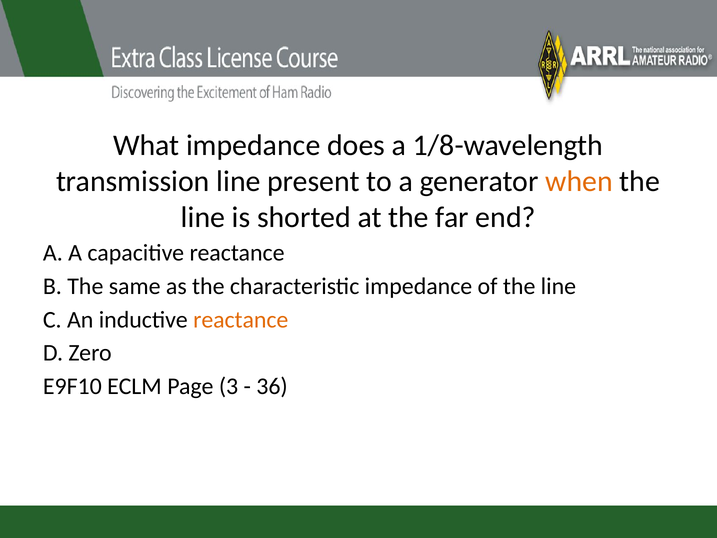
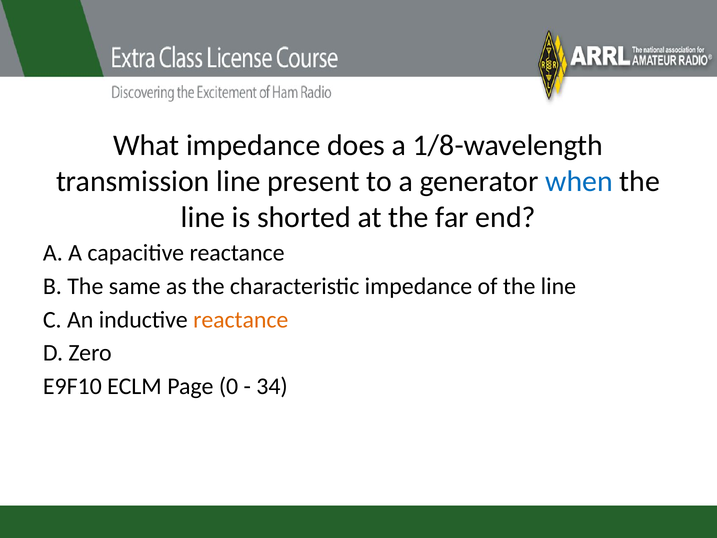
when colour: orange -> blue (579, 181)
3: 3 -> 0 (229, 386)
36: 36 -> 34 (272, 386)
